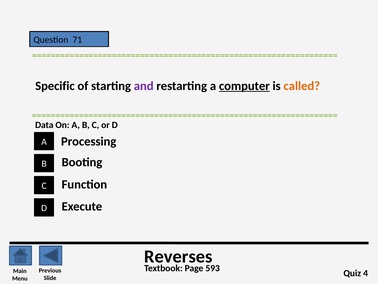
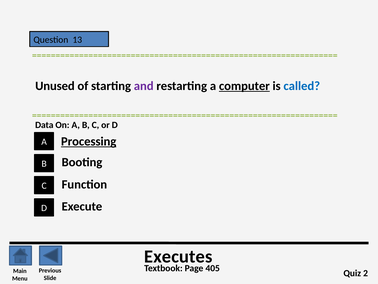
71: 71 -> 13 (77, 40)
Specific: Specific -> Unused (55, 86)
called colour: orange -> blue (302, 86)
Processing underline: none -> present (89, 141)
Reverses: Reverses -> Executes (178, 256)
593: 593 -> 405 (213, 268)
4: 4 -> 2 (366, 273)
